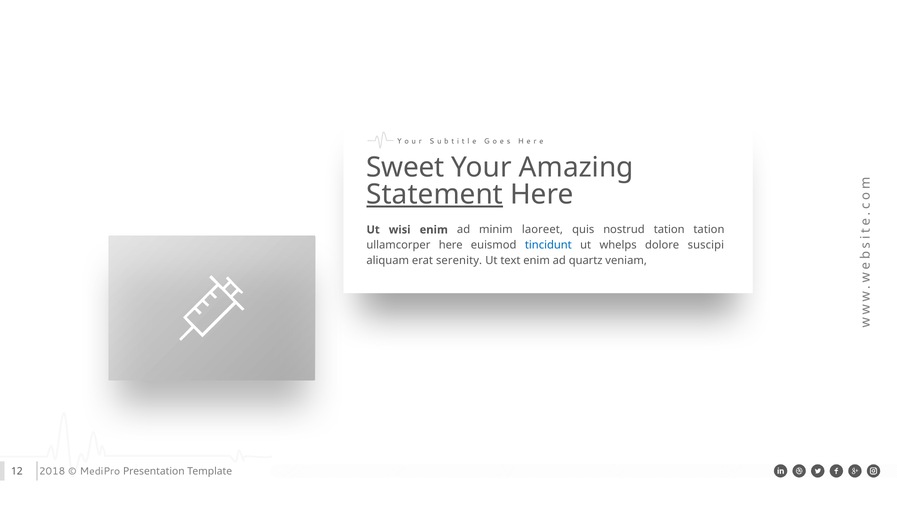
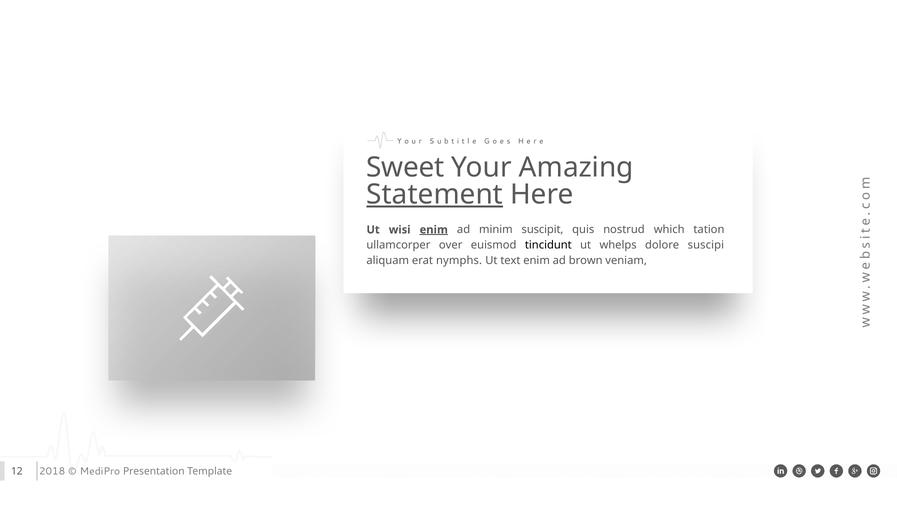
enim underline: none -> present (434, 230)
laoreet: laoreet -> suscipit (543, 230)
nostrud tation: tation -> which (669, 230)
ullamcorper here: here -> over (451, 245)
tincidunt colour: blue -> black (548, 245)
serenity: serenity -> nymphs (459, 260)
quartz: quartz -> brown (586, 260)
